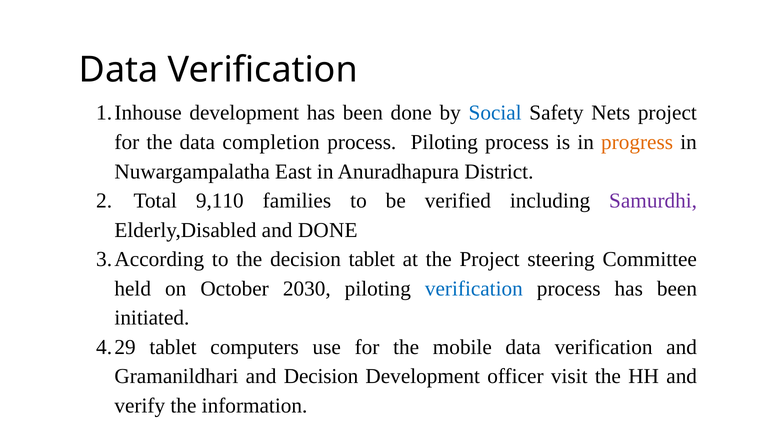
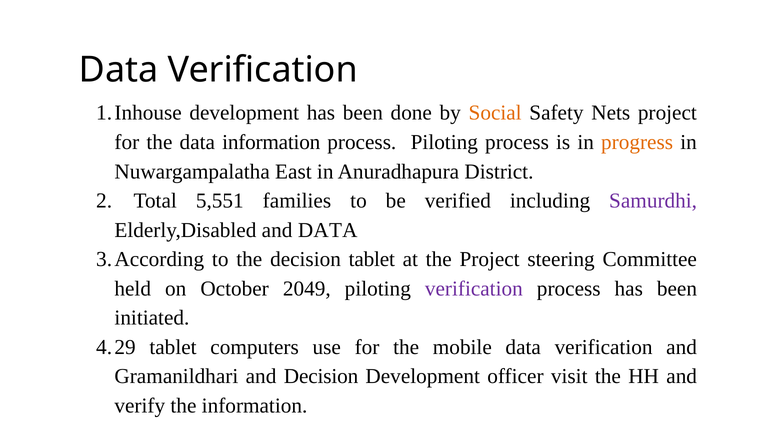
Social colour: blue -> orange (495, 113)
data completion: completion -> information (271, 142)
9,110: 9,110 -> 5,551 (220, 201)
and DONE: DONE -> DATA (328, 230)
2030: 2030 -> 2049 (307, 289)
verification colour: blue -> purple (474, 289)
